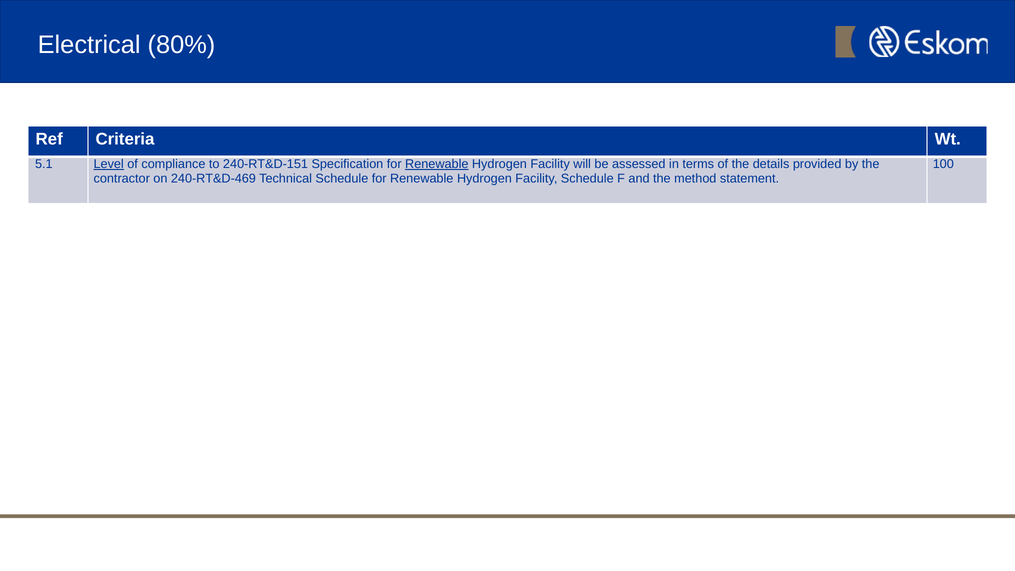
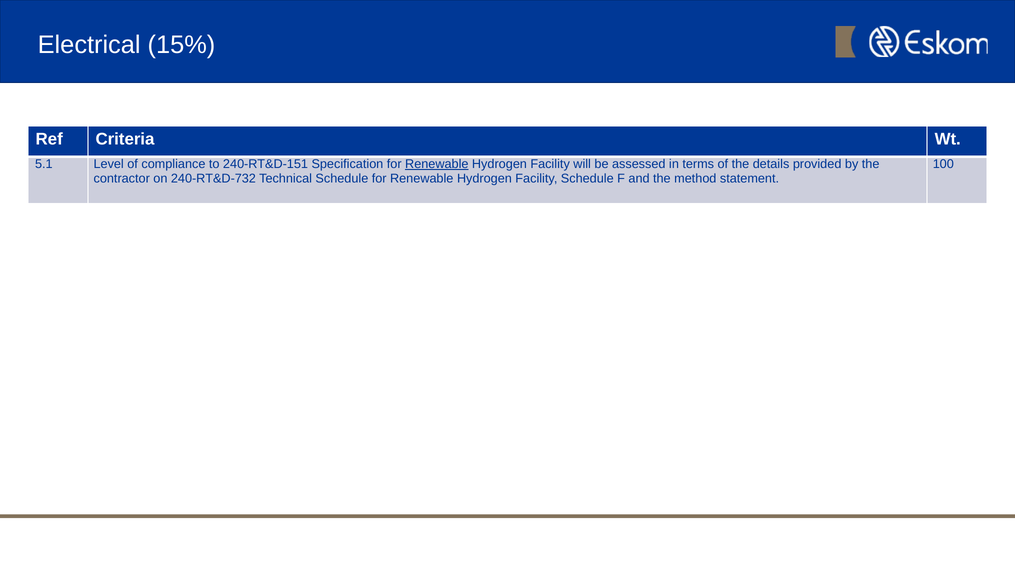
80%: 80% -> 15% (181, 45)
Level underline: present -> none (109, 164)
240-RT&D-469: 240-RT&D-469 -> 240-RT&D-732 (213, 178)
